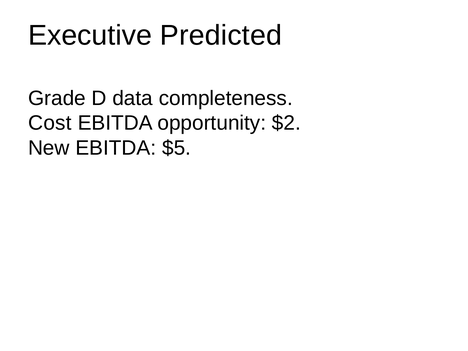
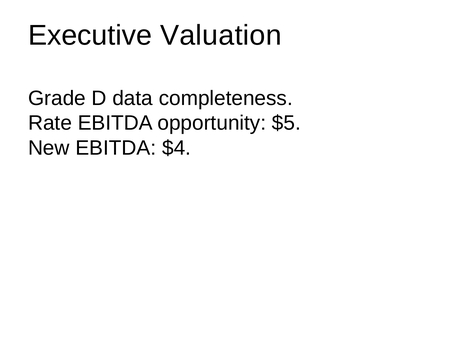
Predicted: Predicted -> Valuation (221, 36)
Cost: Cost -> Rate (50, 123)
$2: $2 -> $5 (286, 123)
$5: $5 -> $4 (177, 148)
